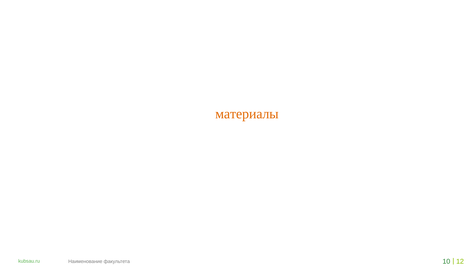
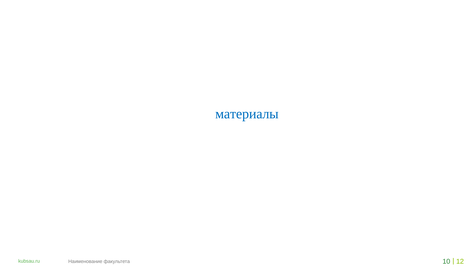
материалы colour: orange -> blue (247, 114)
